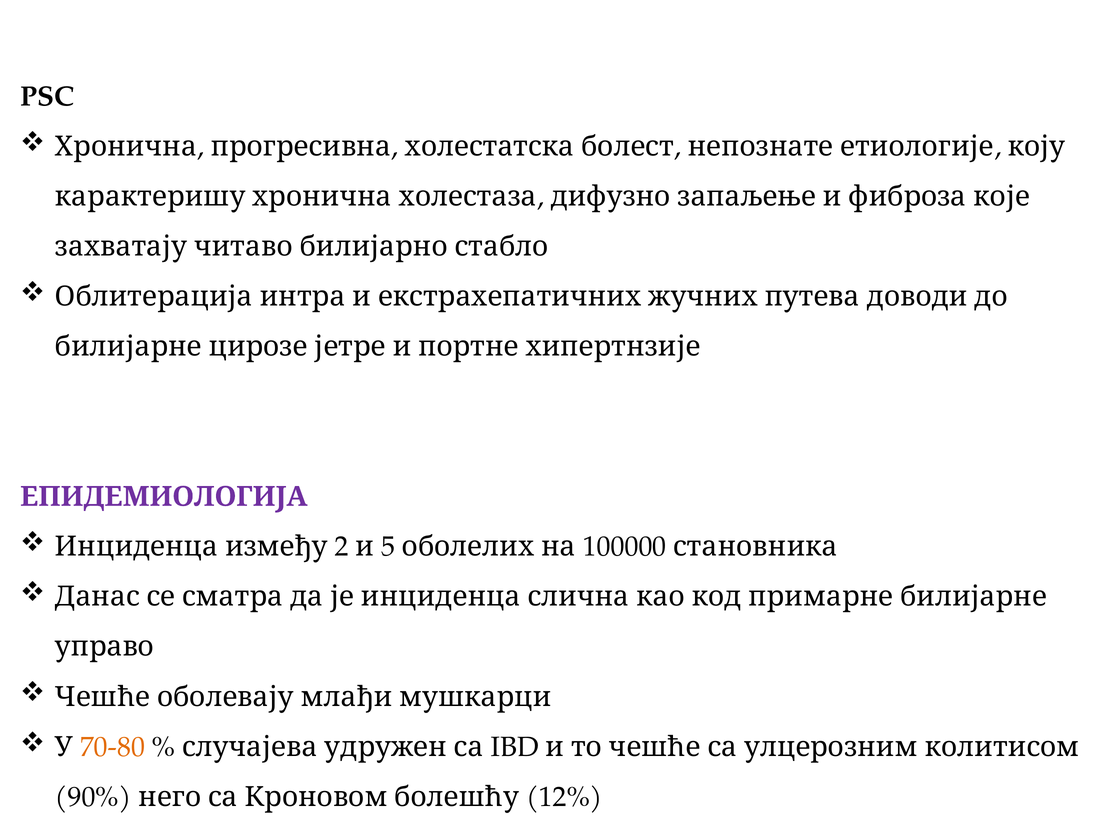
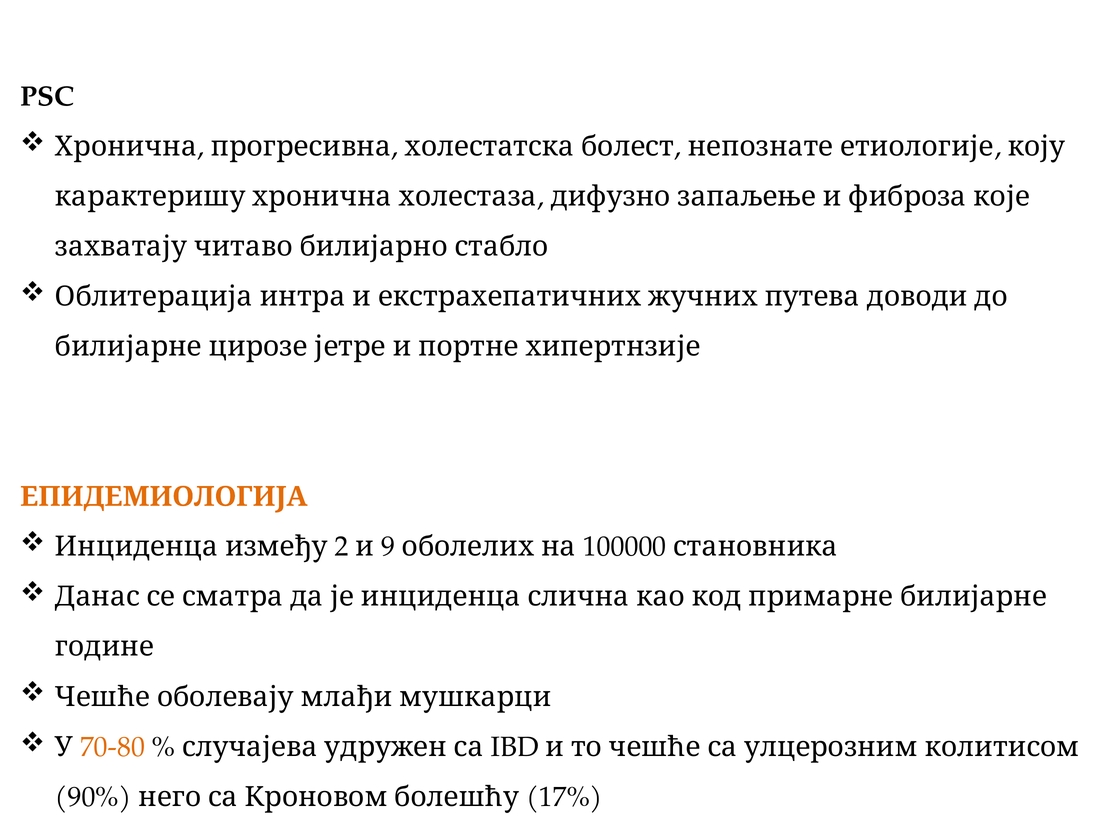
ЕПИДЕМИОЛОГИЈА colour: purple -> orange (164, 497)
5: 5 -> 9 (388, 547)
управо: управо -> године (104, 647)
12%: 12% -> 17% (564, 798)
